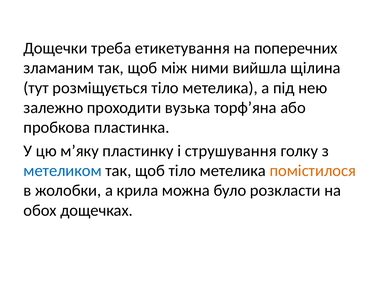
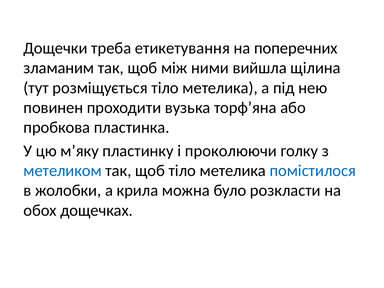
залежно: залежно -> повинен (53, 108)
струшування: струшування -> проколюючи (231, 151)
помістилося colour: orange -> blue (313, 171)
